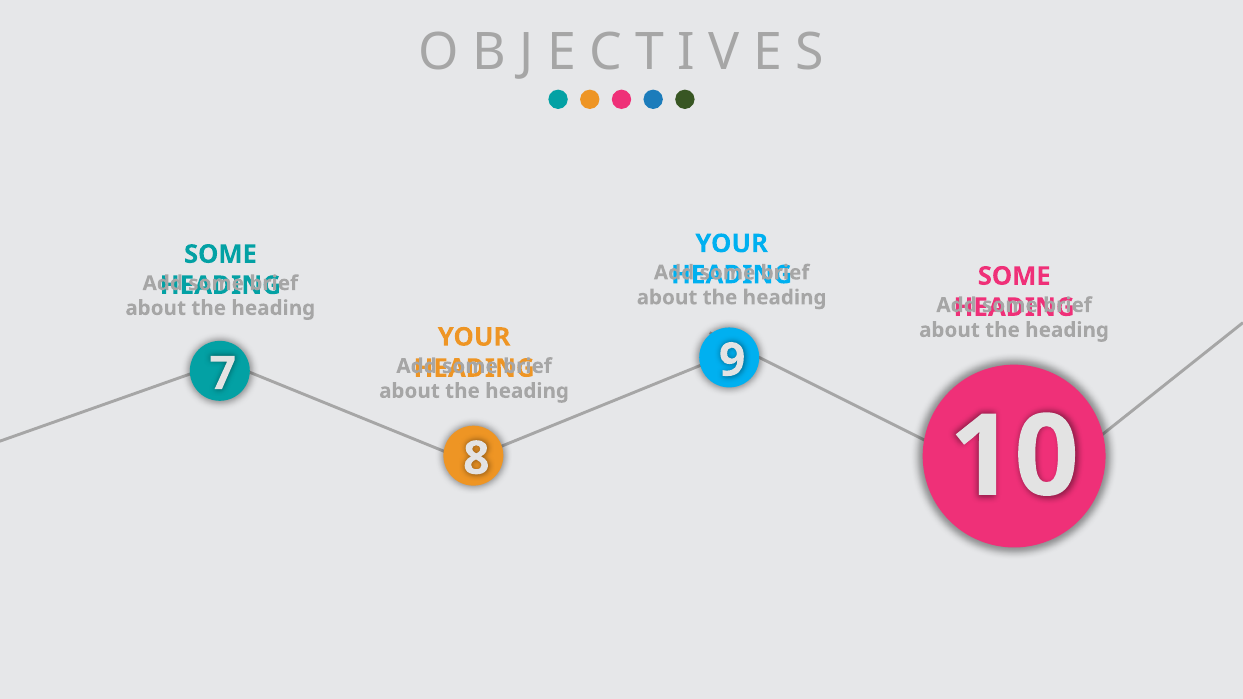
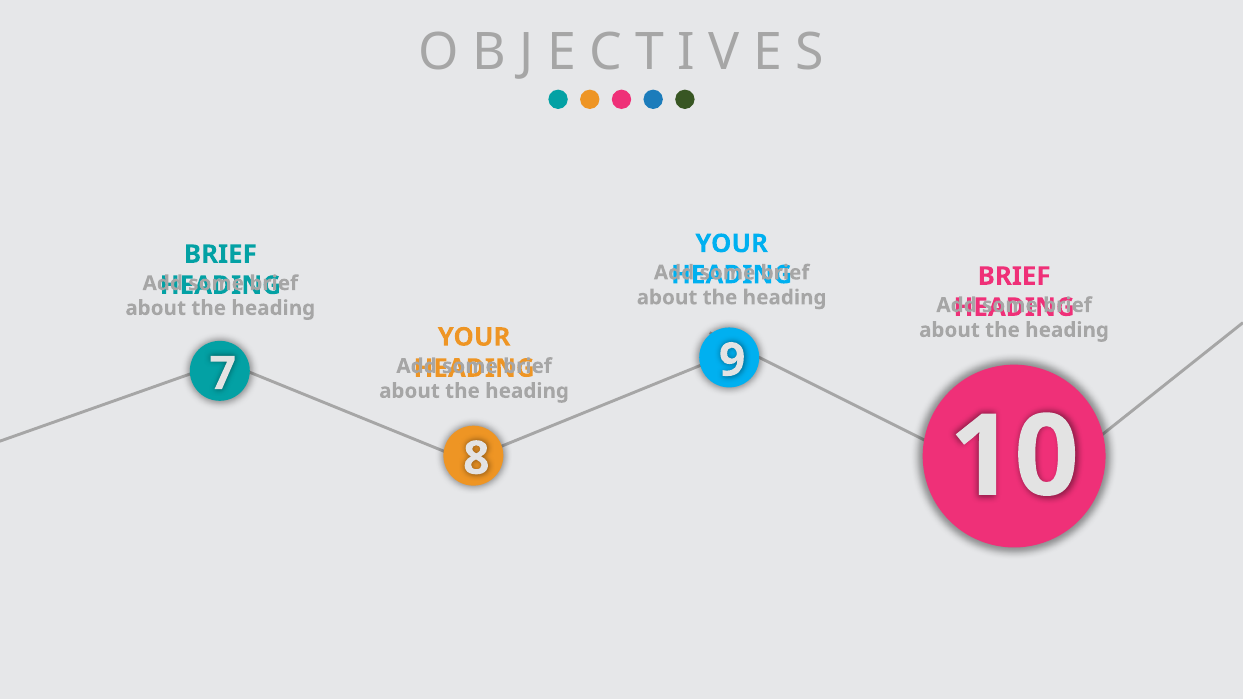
SOME: SOME -> BRIEF (220, 254)
SOME: SOME -> BRIEF (1014, 276)
